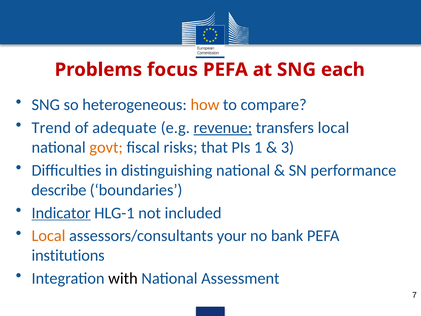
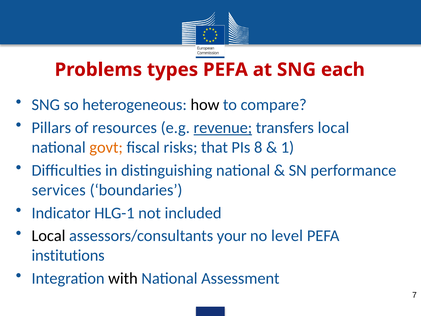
focus: focus -> types (173, 70)
how colour: orange -> black (205, 105)
Trend: Trend -> Pillars (51, 128)
adequate: adequate -> resources (125, 128)
1: 1 -> 8 (258, 147)
3: 3 -> 1 (287, 147)
describe: describe -> services (59, 190)
Indicator underline: present -> none (61, 213)
Local colour: orange -> black (48, 236)
bank: bank -> level (287, 236)
